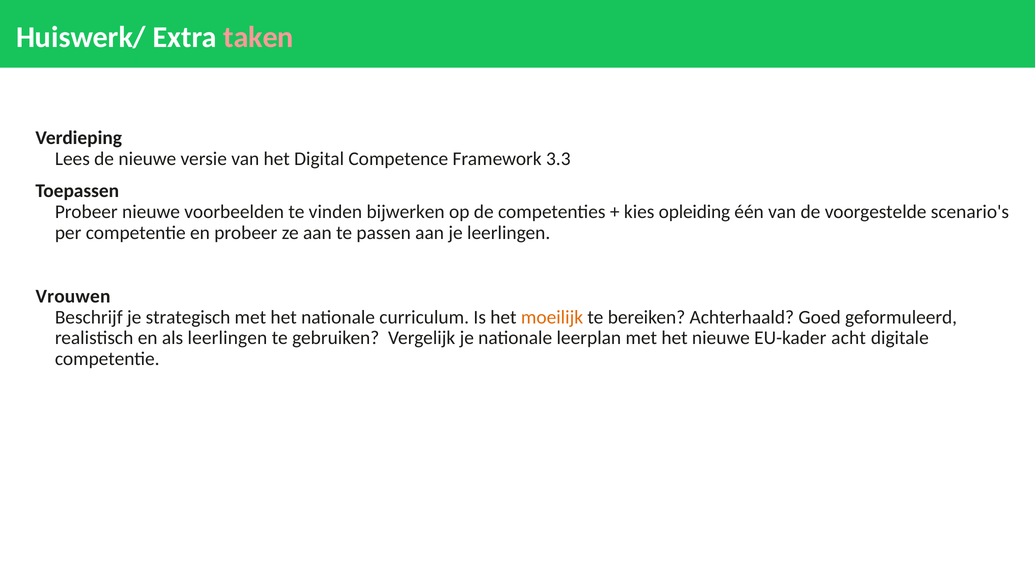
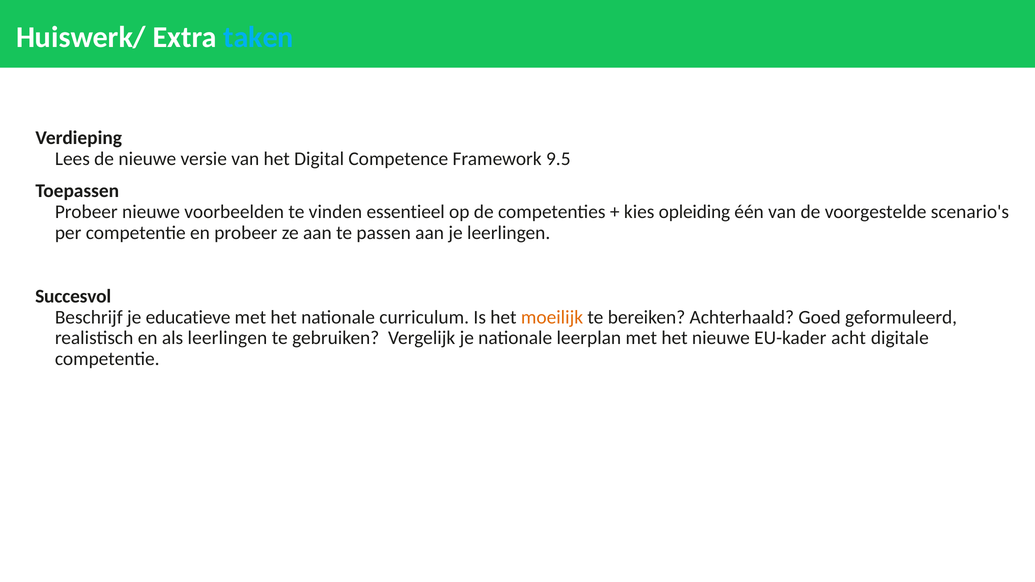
taken colour: pink -> light blue (259, 37)
3.3: 3.3 -> 9.5 (558, 159)
bijwerken: bijwerken -> essentieel (406, 212)
Vrouwen: Vrouwen -> Succesvol (73, 296)
strategisch: strategisch -> educatieve (188, 317)
